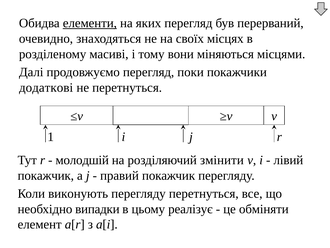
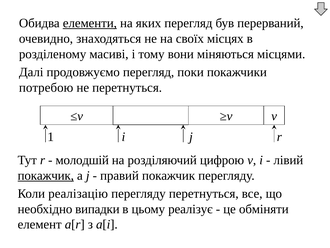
додаткові: додаткові -> потребою (46, 87)
змінити: змінити -> цифрою (222, 160)
покажчик underline: none -> present (46, 175)
виконують: виконують -> реалізацію (78, 193)
